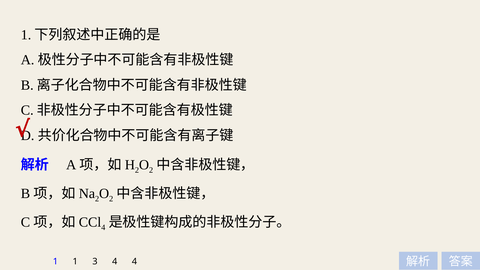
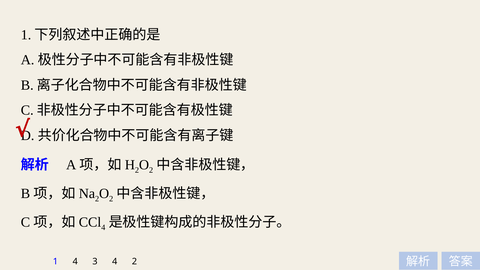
1 1: 1 -> 4 (75, 262)
4 4: 4 -> 2 (134, 262)
